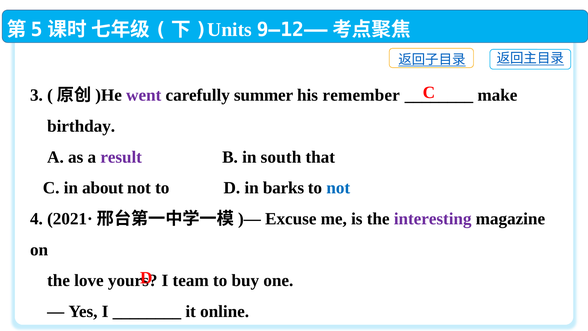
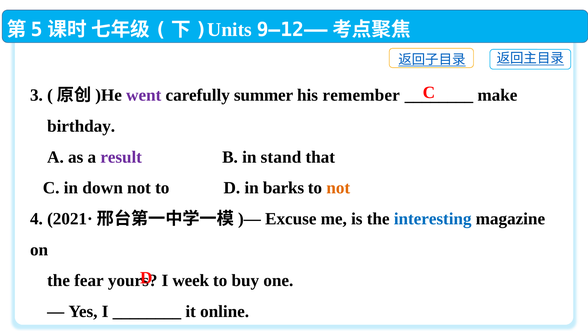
south: south -> stand (281, 157)
about: about -> down (103, 188)
not colour: blue -> orange (338, 188)
interesting colour: purple -> blue (433, 219)
love: love -> fear (89, 280)
team: team -> week (191, 280)
